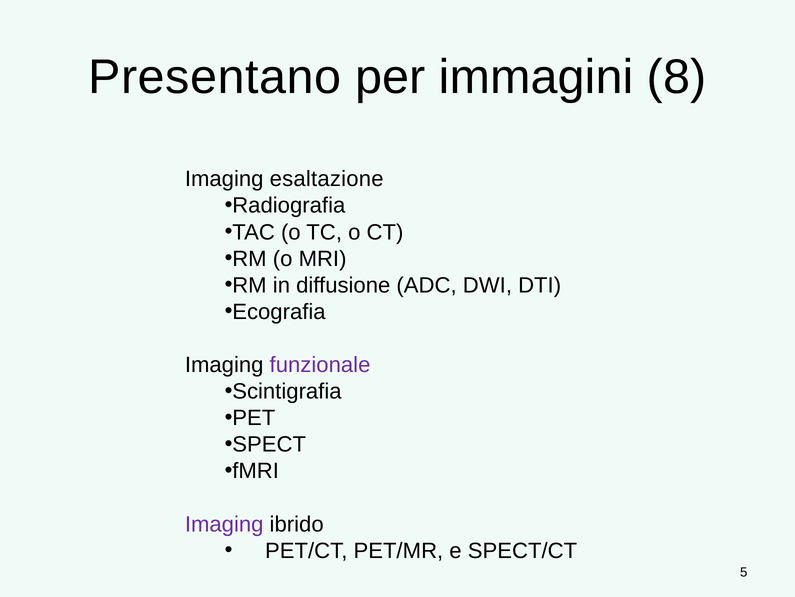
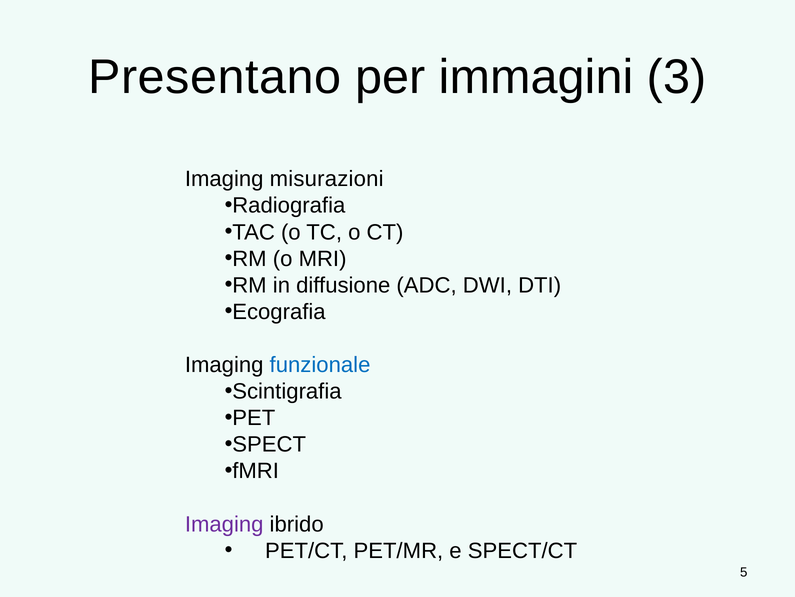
8: 8 -> 3 (677, 77)
esaltazione: esaltazione -> misurazioni (327, 179)
funzionale colour: purple -> blue (320, 364)
